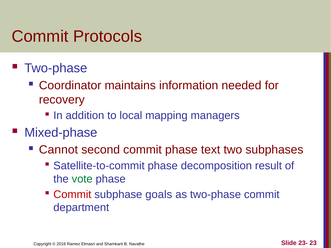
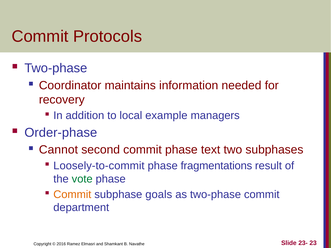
mapping: mapping -> example (166, 116)
Mixed-phase: Mixed-phase -> Order-phase (61, 133)
Satellite-to-commit: Satellite-to-commit -> Loosely-to-commit (99, 166)
decomposition: decomposition -> fragmentations (216, 166)
Commit colour: red -> orange (72, 195)
